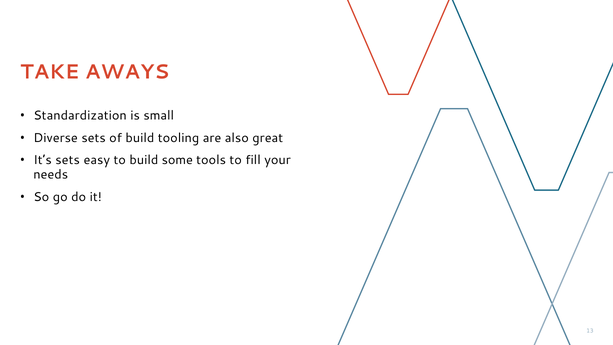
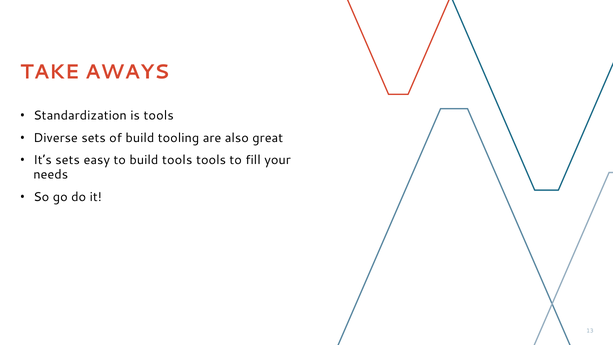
is small: small -> tools (159, 115)
build some: some -> tools (177, 160)
